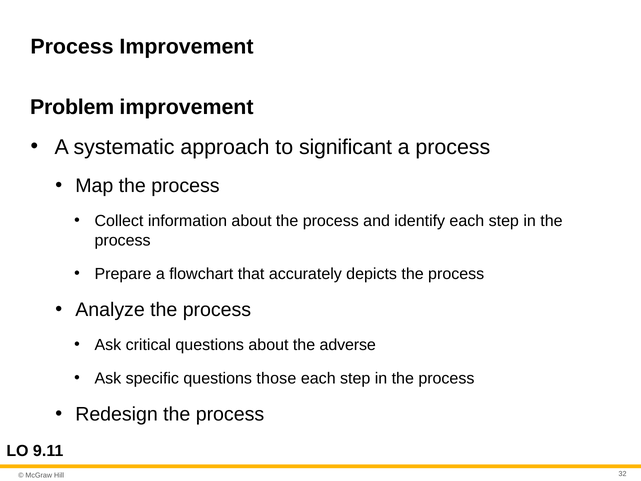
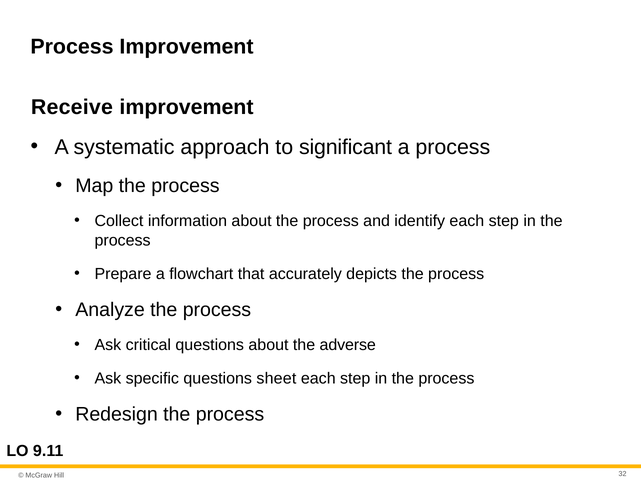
Problem: Problem -> Receive (72, 107)
those: those -> sheet (276, 378)
